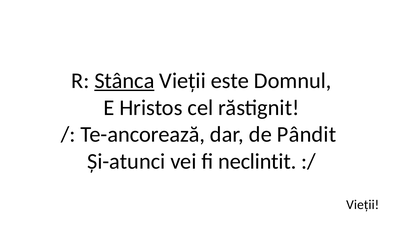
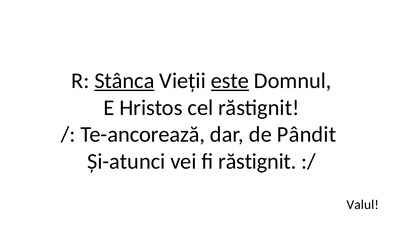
este underline: none -> present (230, 81)
fi neclintit: neclintit -> răstignit (257, 161)
Vieții: Vieții -> Valul (363, 204)
